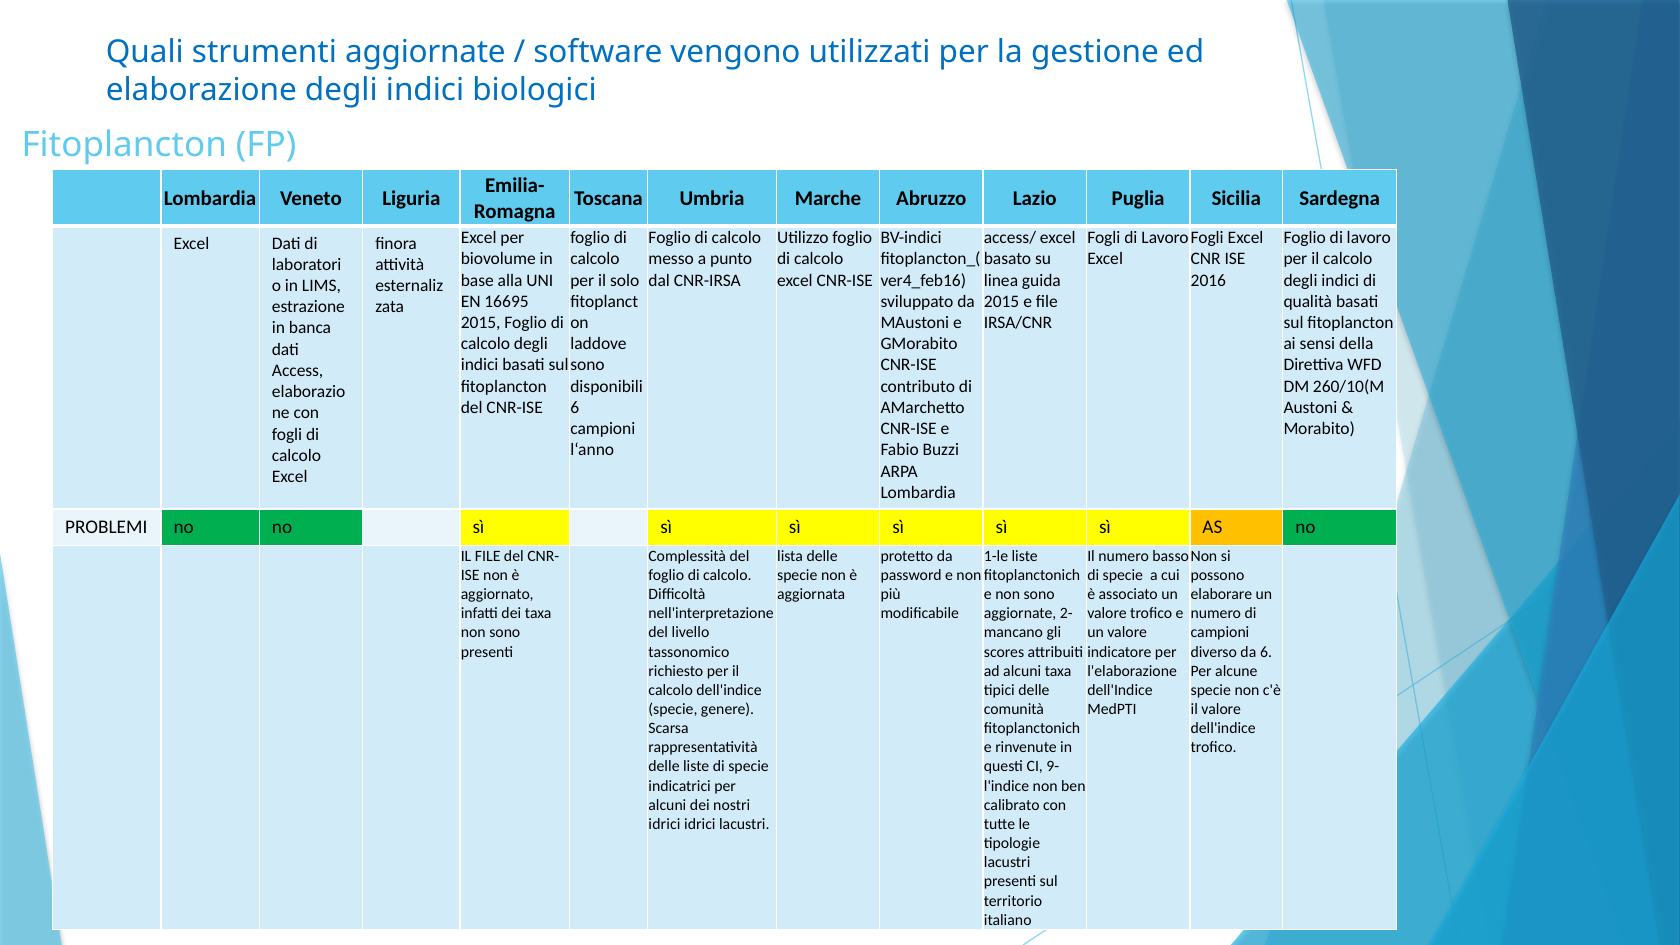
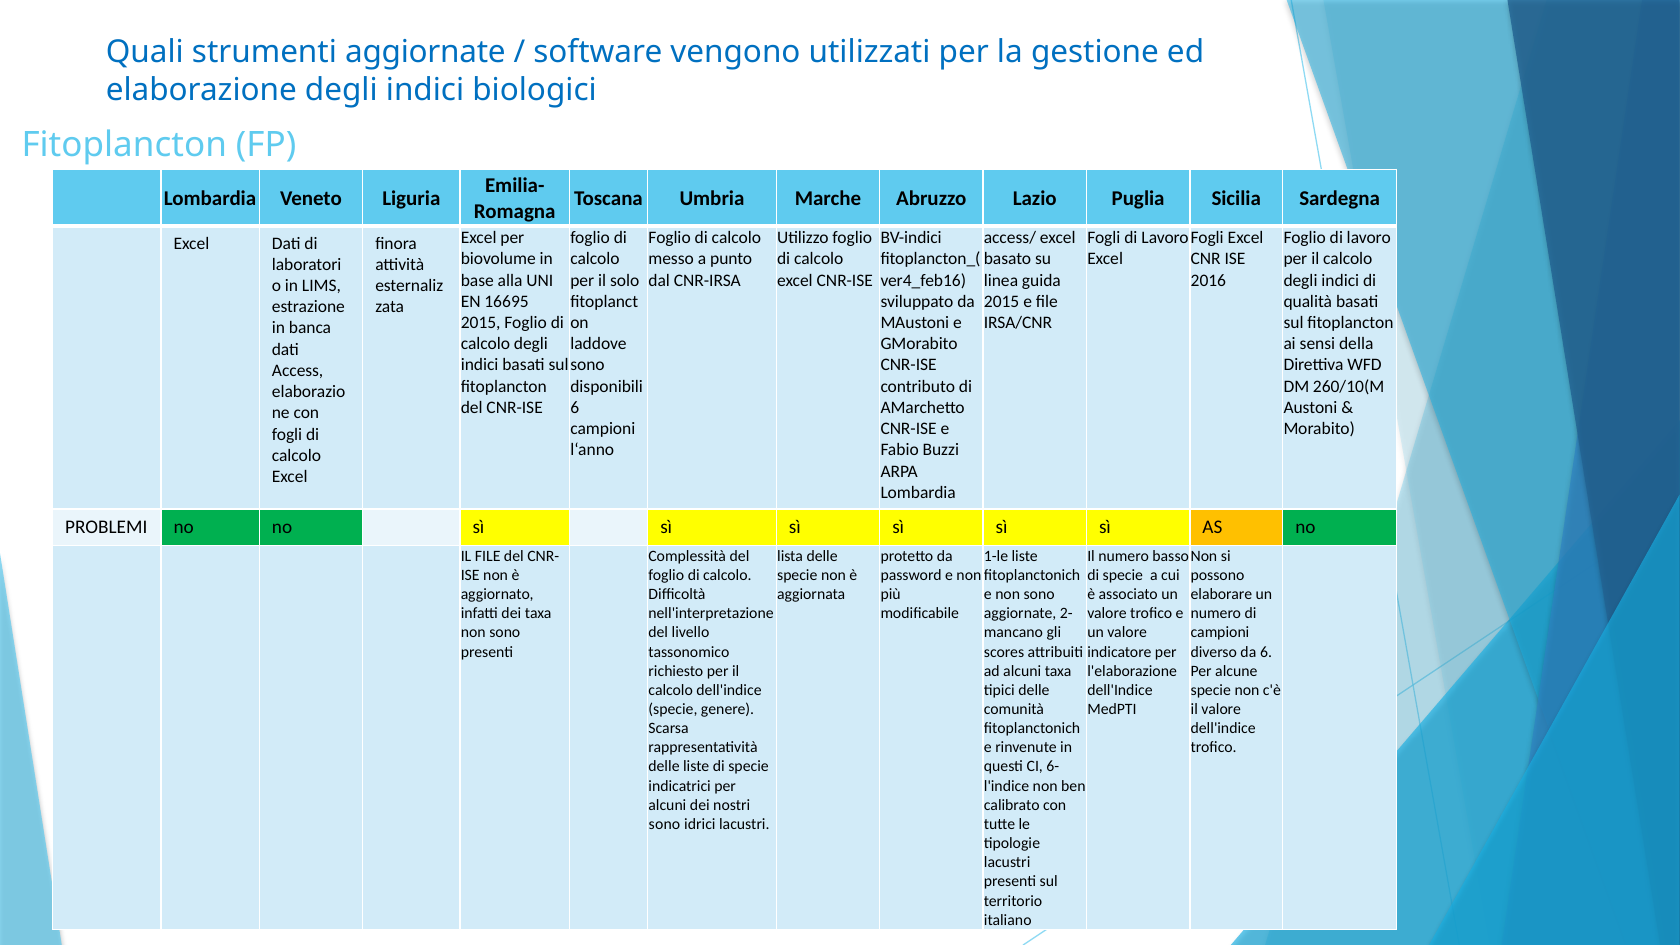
9-: 9- -> 6- (1053, 767)
idrici: idrici -> sono (665, 824)
